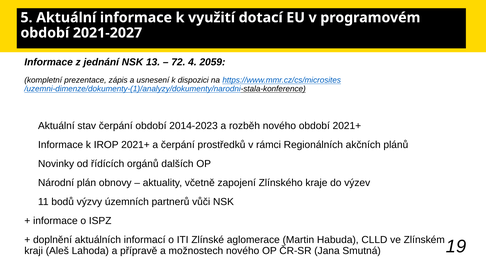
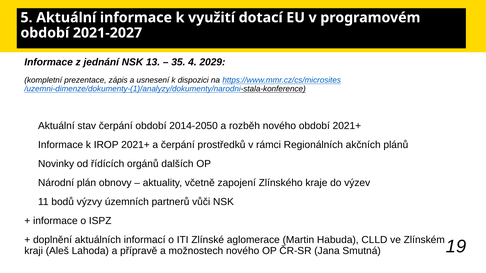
72: 72 -> 35 (178, 62)
2059: 2059 -> 2029 (212, 62)
2014-2023: 2014-2023 -> 2014-2050 (194, 126)
